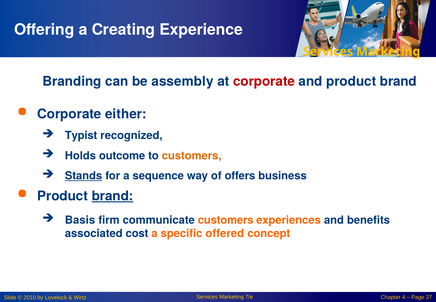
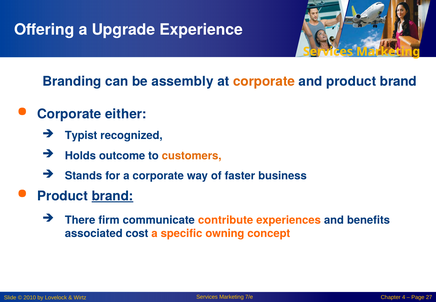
Creating: Creating -> Upgrade (123, 30)
corporate colour: red -> orange (264, 81)
Stands underline: present -> none (84, 176)
a sequence: sequence -> corporate (158, 176)
offers: offers -> faster (240, 176)
Basis: Basis -> There (80, 220)
communicate customers: customers -> contribute (226, 220)
offered: offered -> owning (225, 233)
